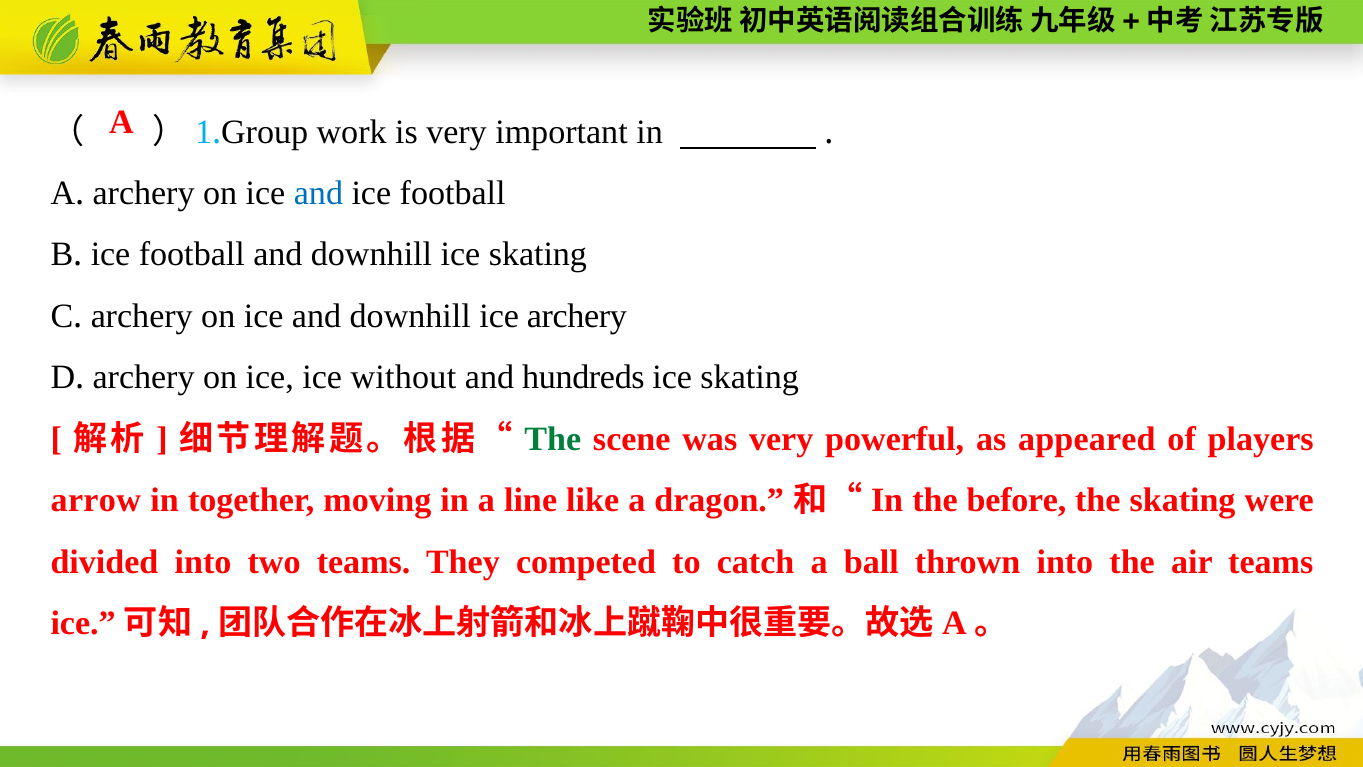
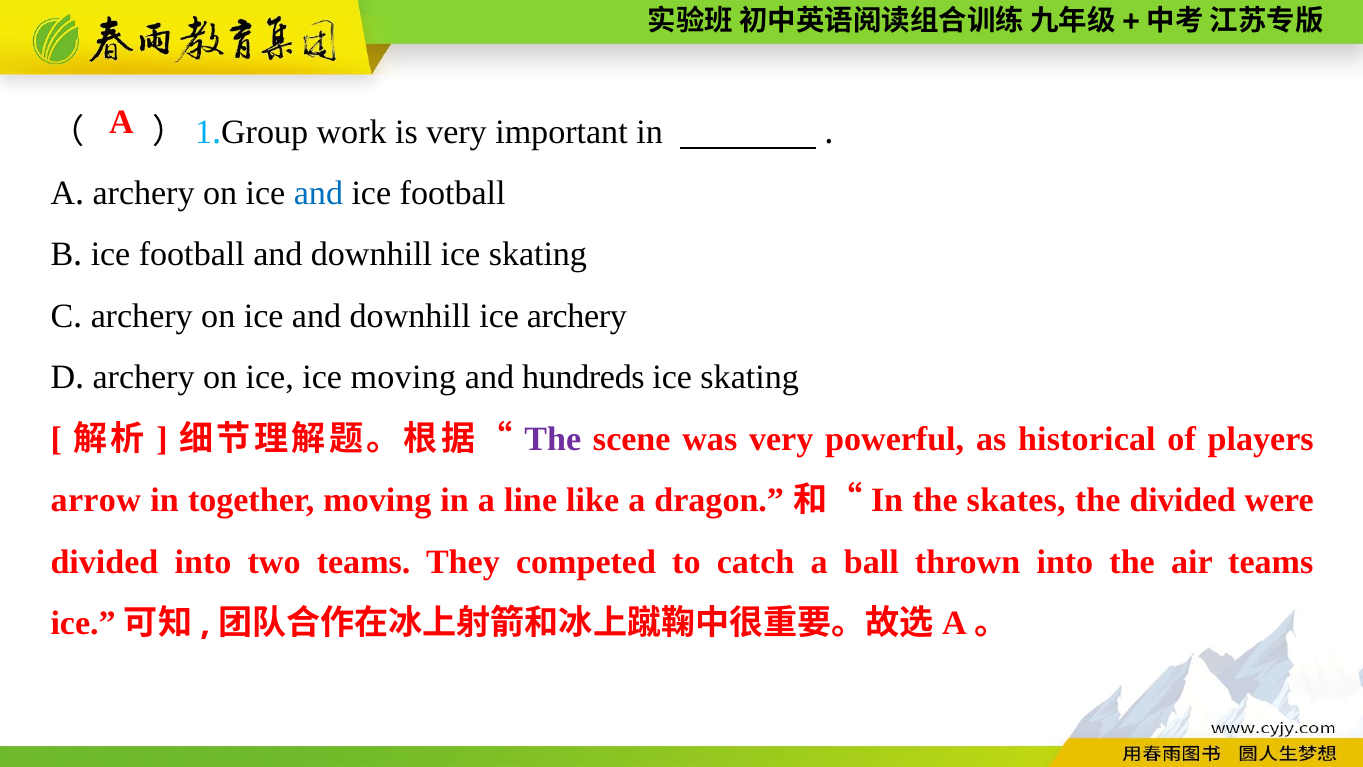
ice without: without -> moving (403, 377)
The colour: green -> purple (553, 439)
appeared: appeared -> historical (1087, 439)
before: before -> skates (1016, 500)
the skating: skating -> divided (1183, 500)
